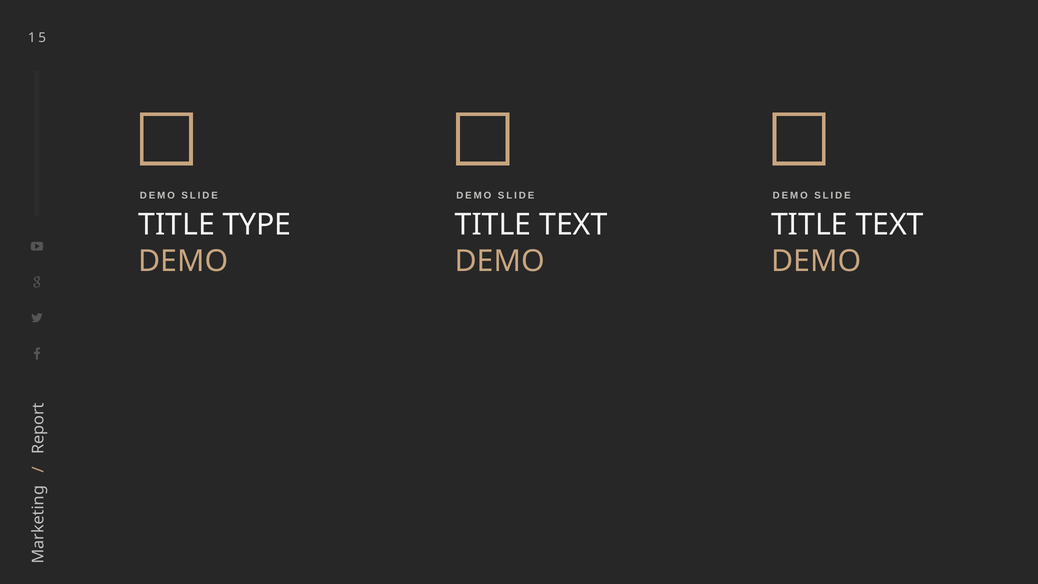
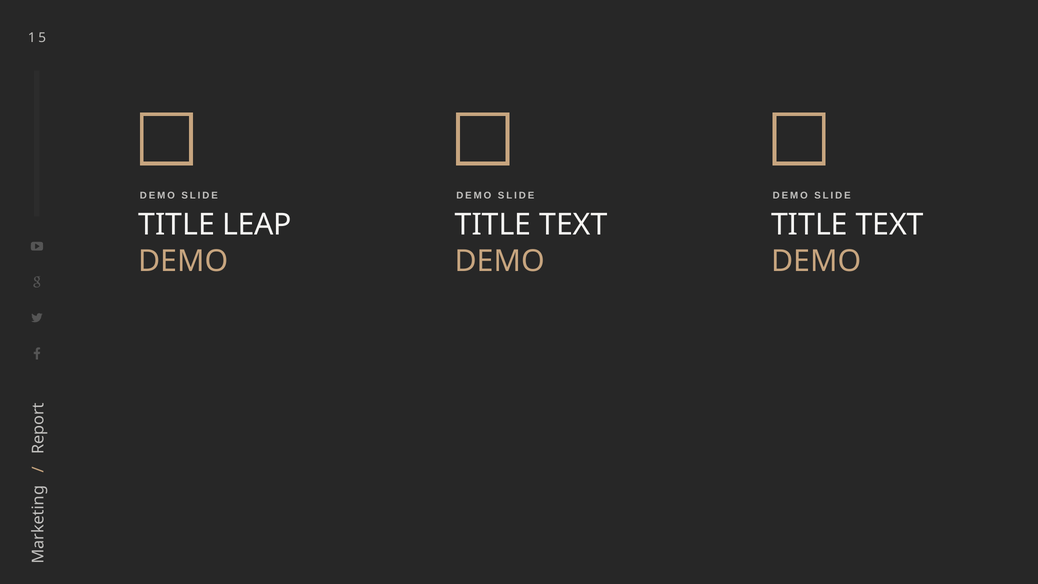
TYPE: TYPE -> LEAP (257, 225)
